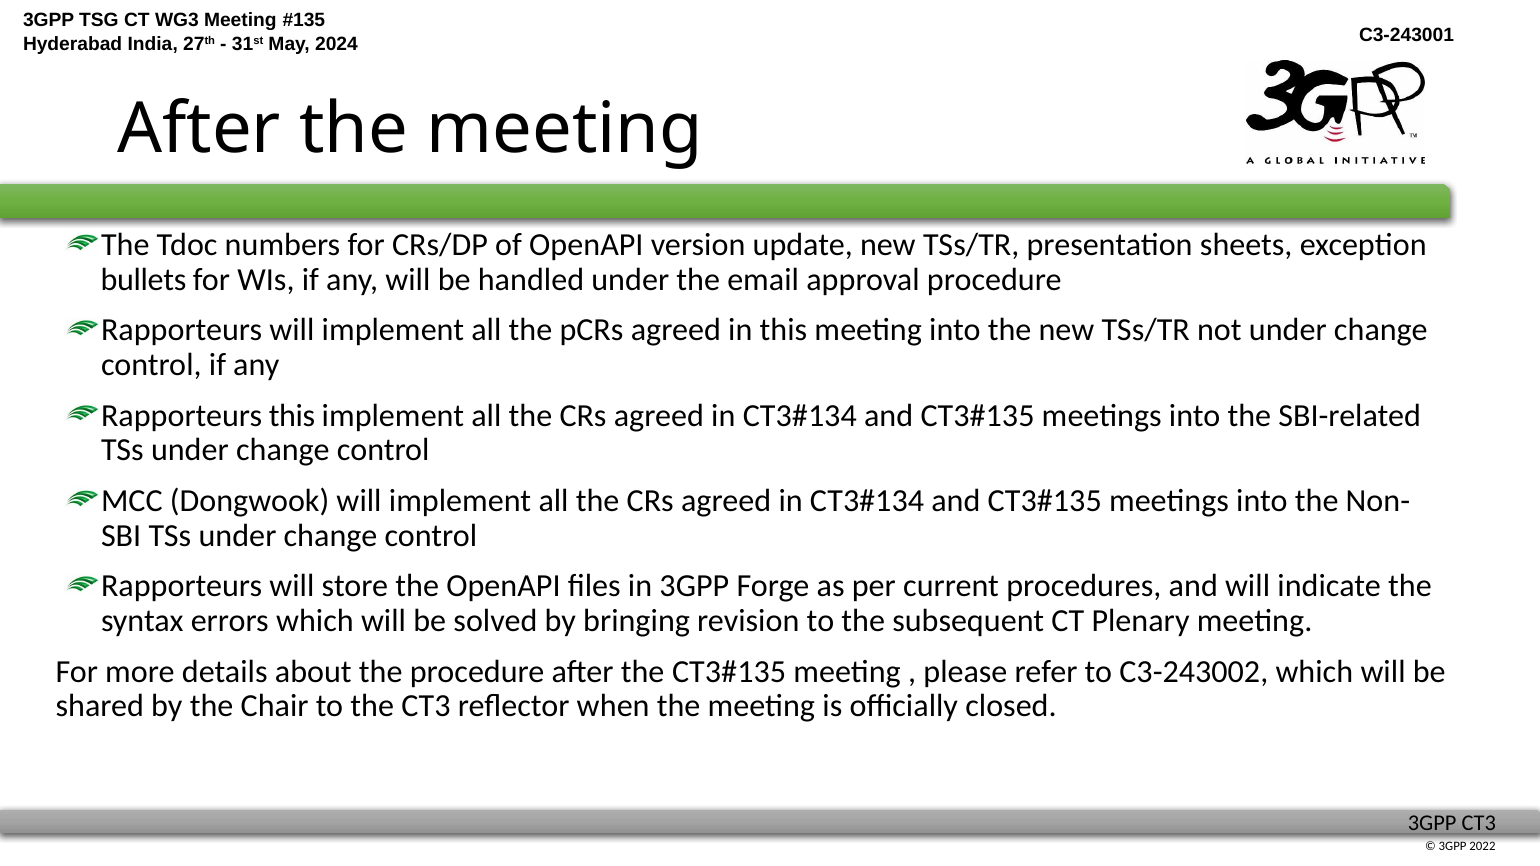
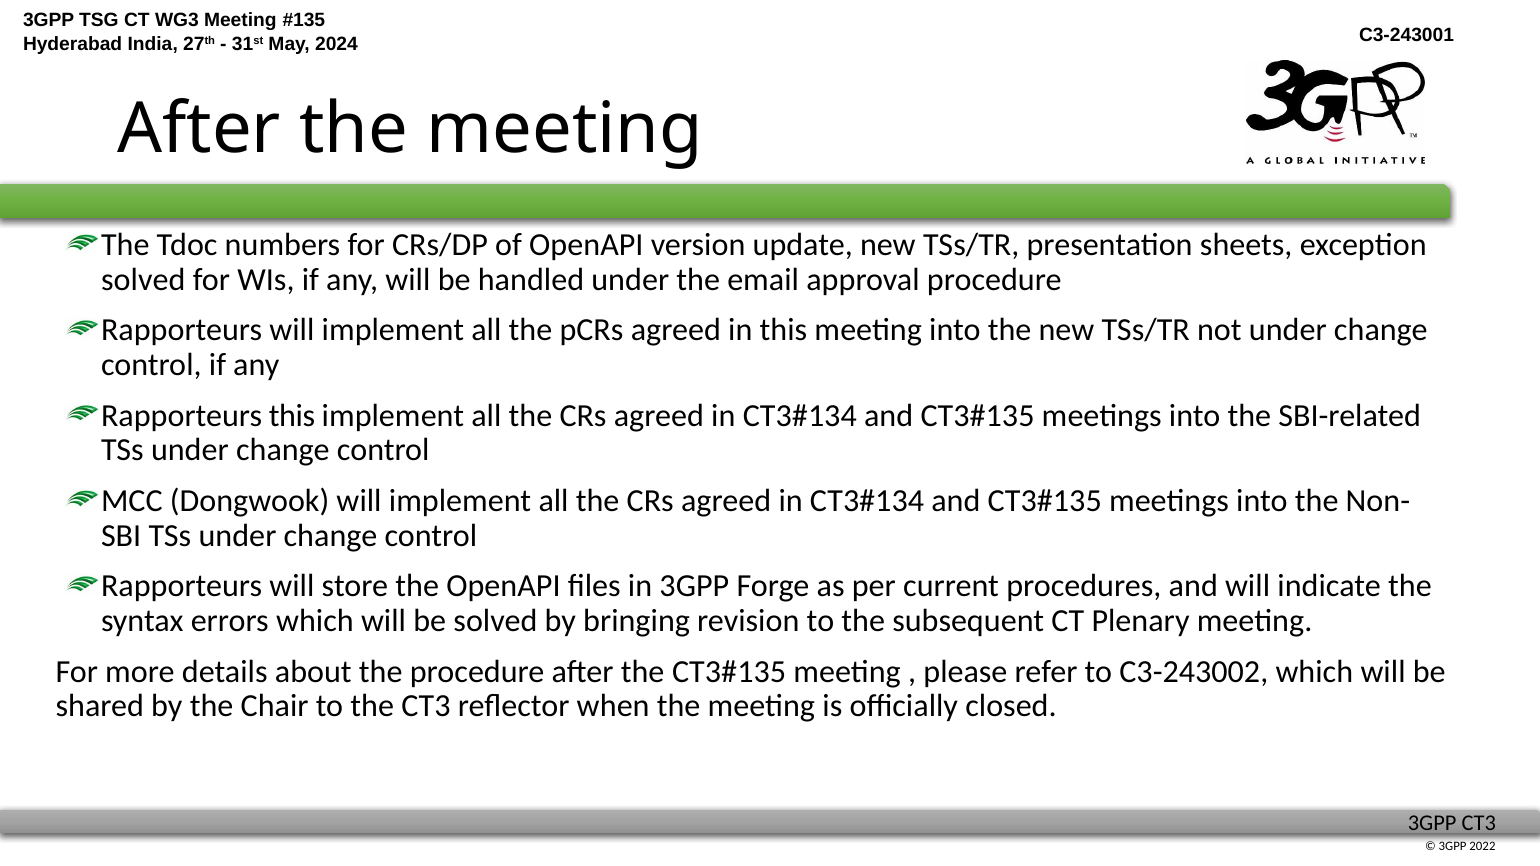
bullets: bullets -> solved (143, 280)
